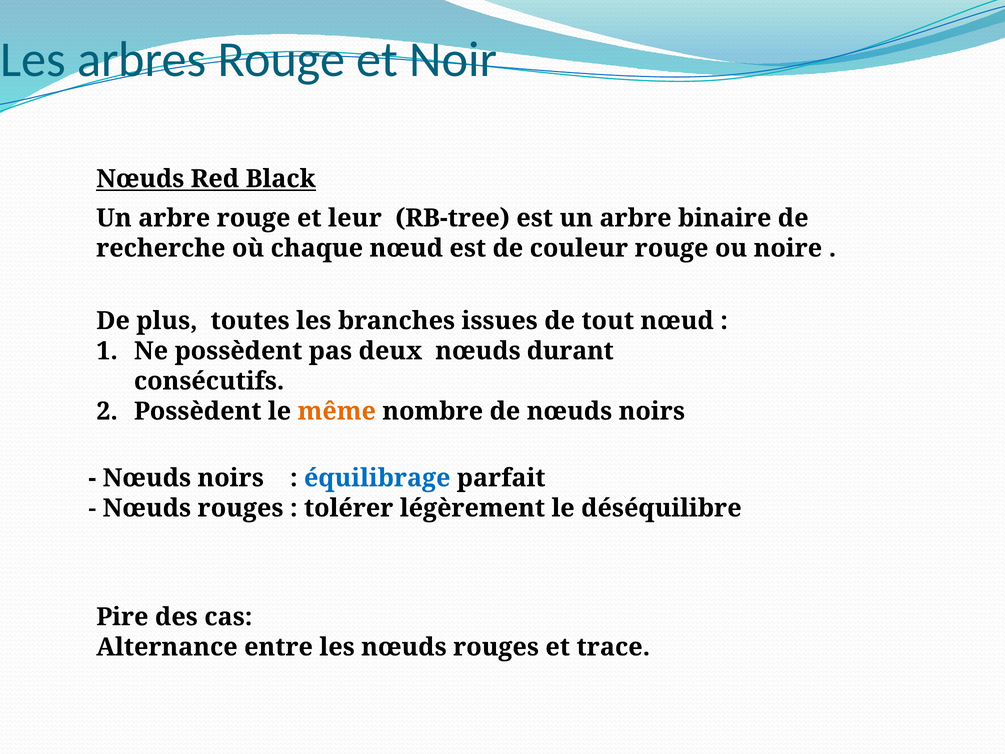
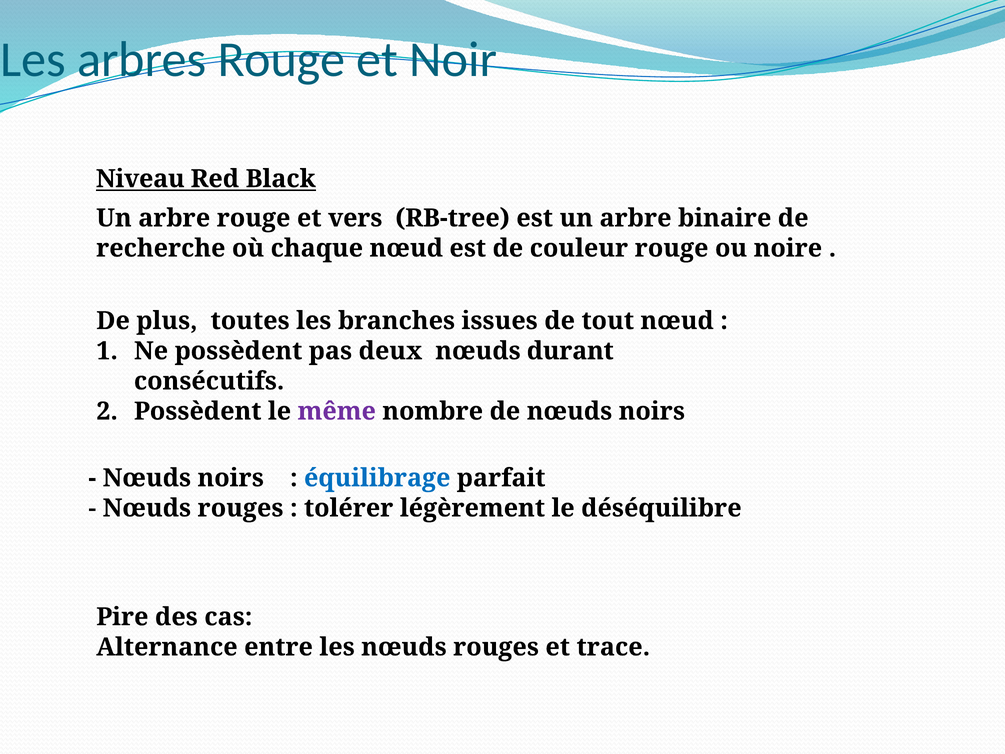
Nœuds: Nœuds -> Niveau (140, 179)
leur: leur -> vers (355, 218)
même colour: orange -> purple (337, 411)
